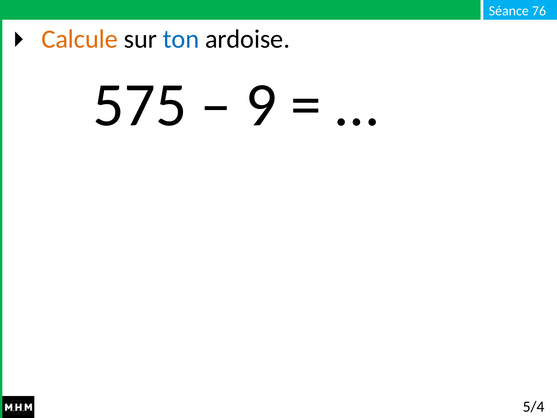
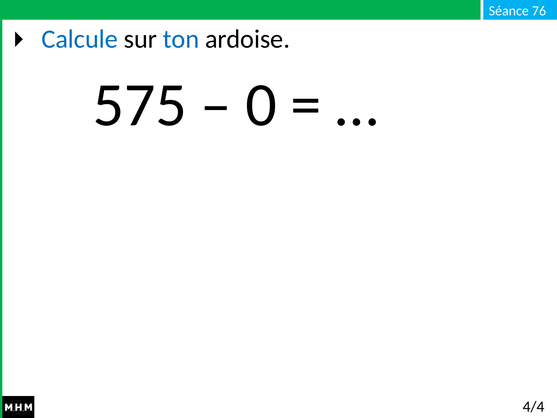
Calcule colour: orange -> blue (80, 39)
9: 9 -> 0 (261, 105)
5/4: 5/4 -> 4/4 (534, 406)
